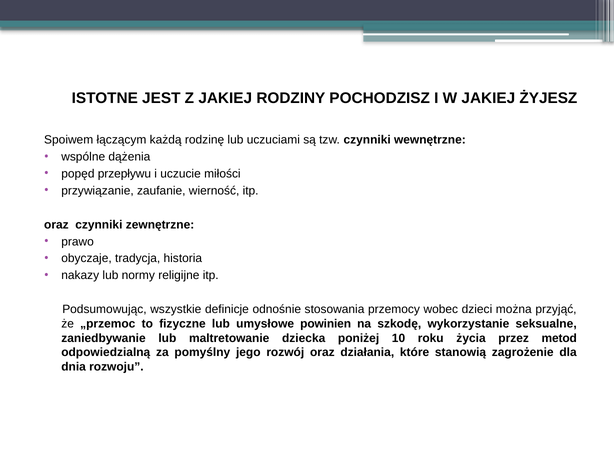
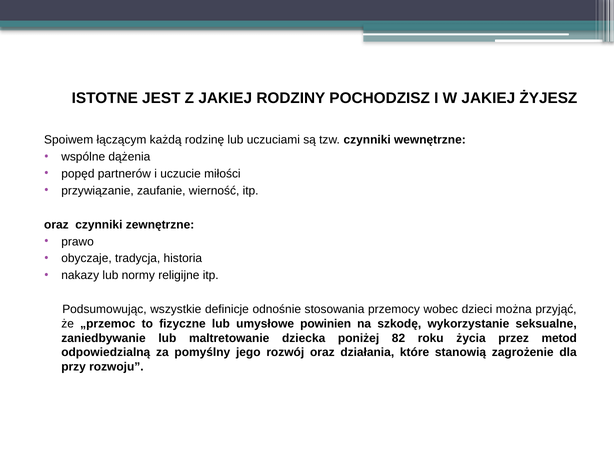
przepływu: przepływu -> partnerów (124, 174)
10: 10 -> 82 (399, 338)
dnia: dnia -> przy (74, 366)
